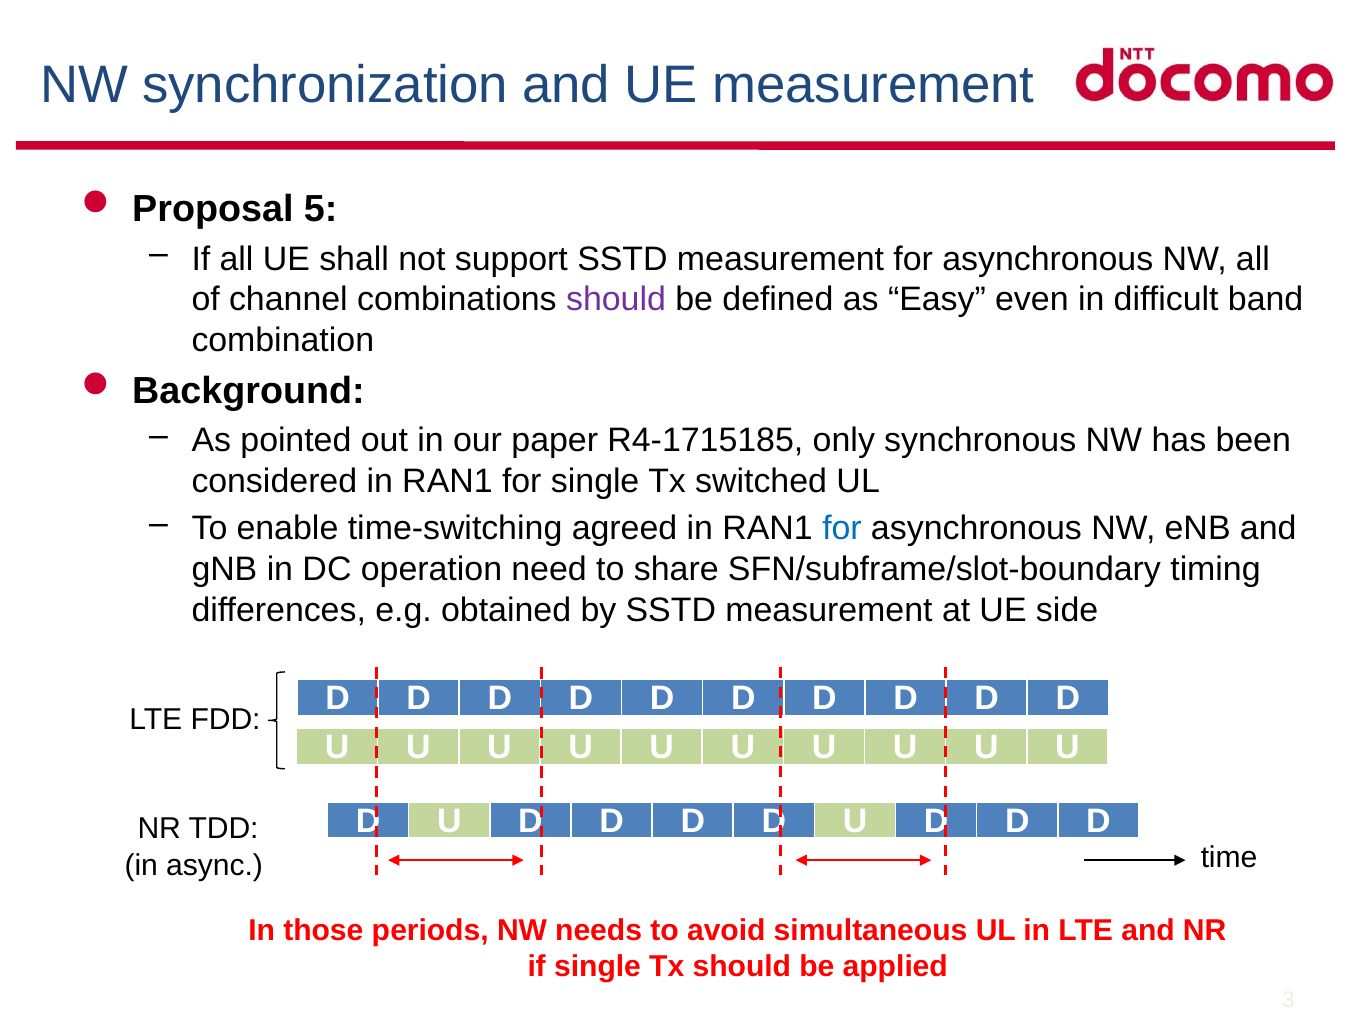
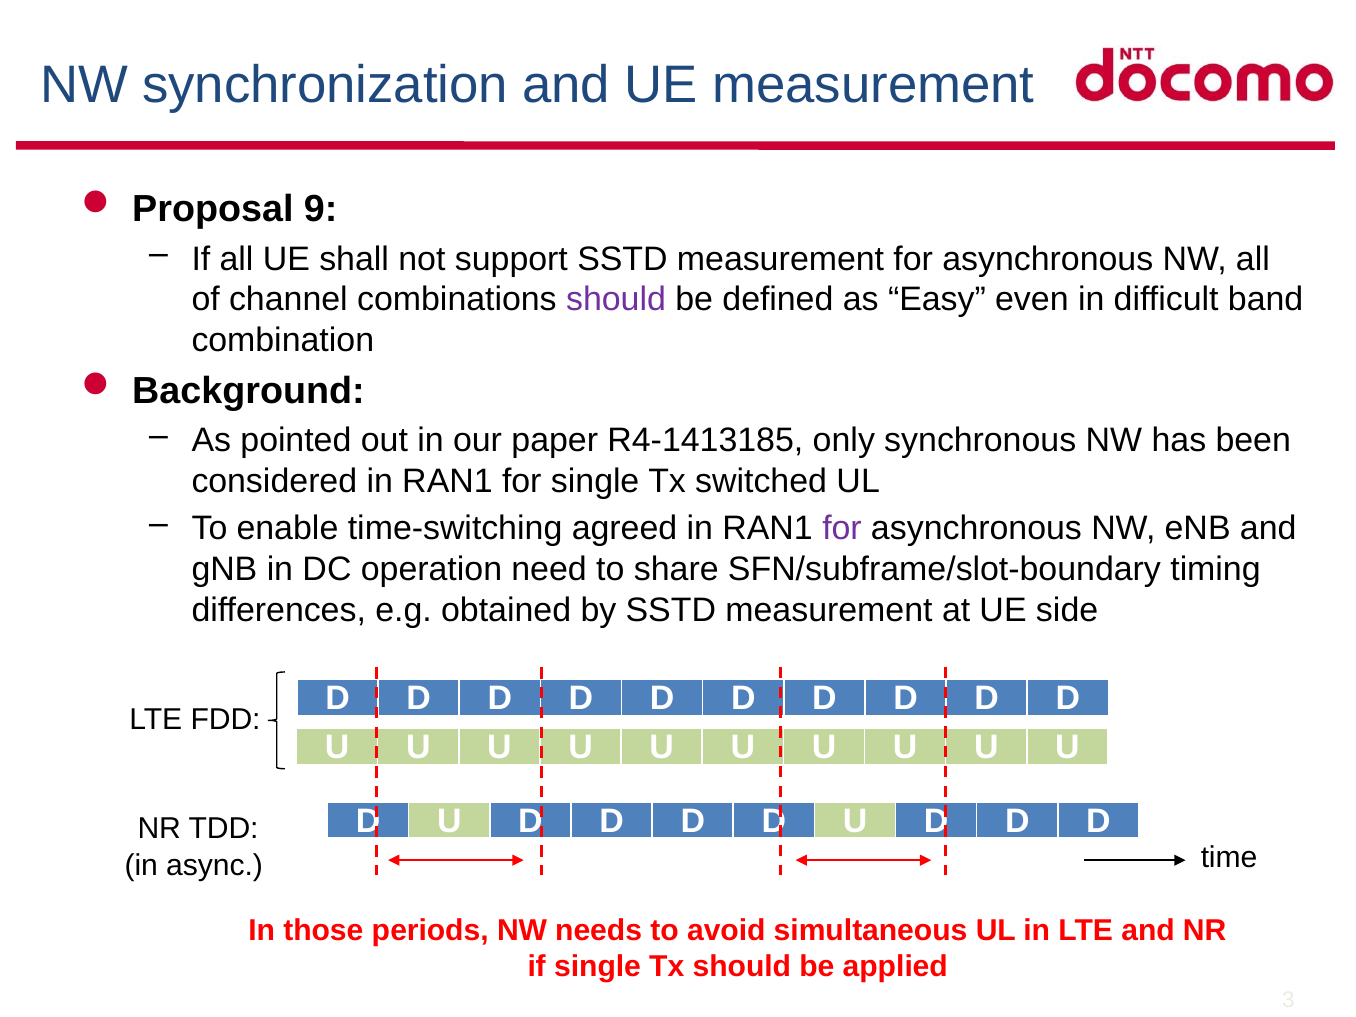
5: 5 -> 9 (321, 210)
R4-1715185: R4-1715185 -> R4-1413185 (705, 441)
for colour: blue -> purple (842, 529)
